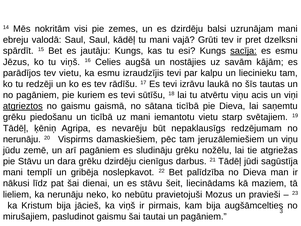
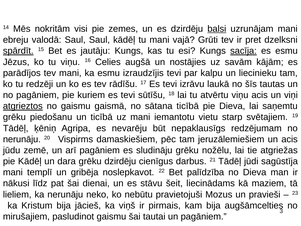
balsi underline: none -> present (217, 29)
spārdīt underline: none -> present (18, 51)
tu viņš: viņš -> viņu (70, 62)
tev vietu: vietu -> mani (70, 73)
un viņu: viņu -> acis (290, 139)
pie Stāvu: Stāvu -> Kādēļ (30, 161)
